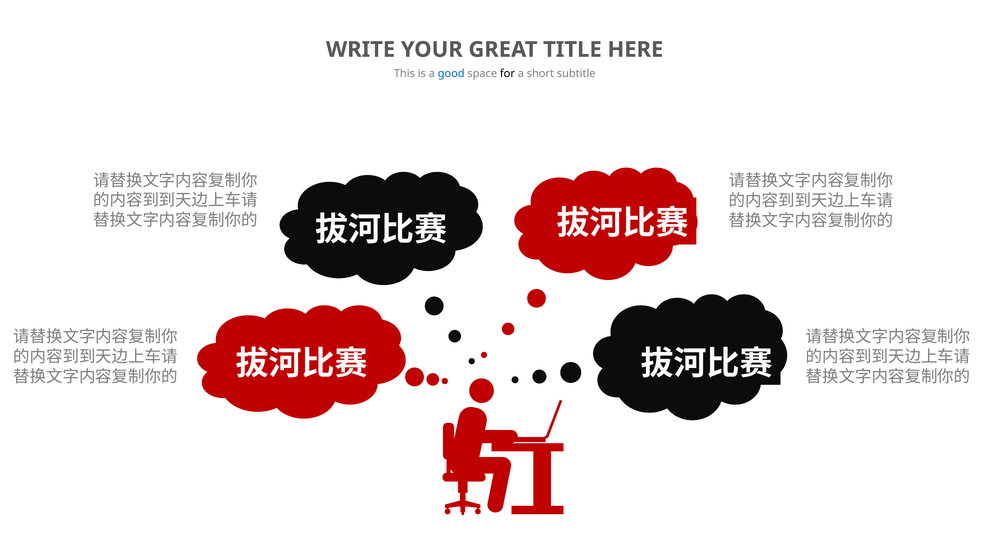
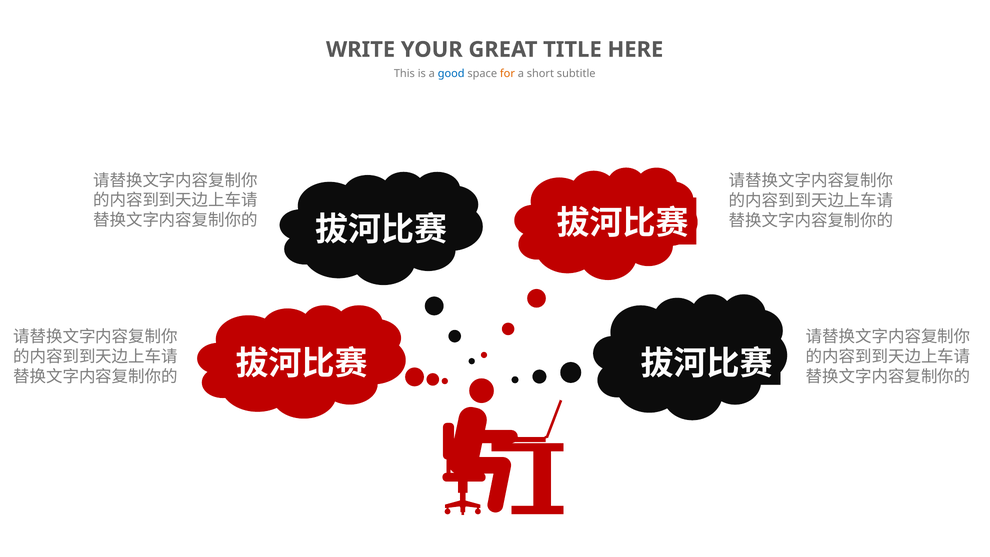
for colour: black -> orange (507, 74)
